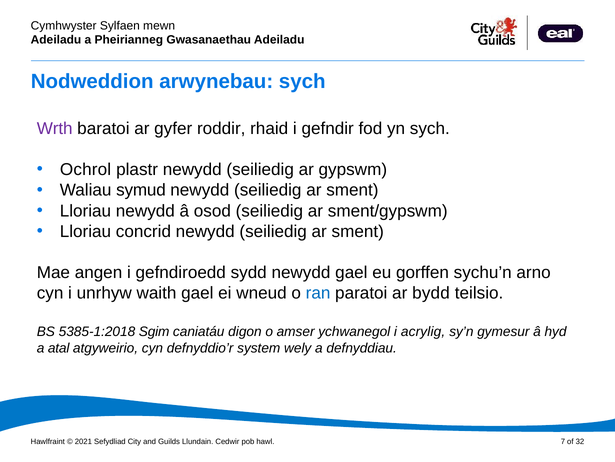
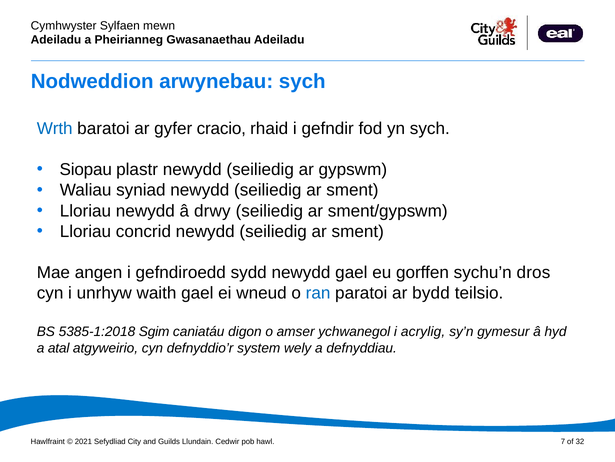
Wrth colour: purple -> blue (55, 128)
roddir: roddir -> cracio (221, 128)
Ochrol: Ochrol -> Siopau (86, 170)
symud: symud -> syniad (141, 190)
osod: osod -> drwy (212, 211)
arno: arno -> dros (533, 272)
